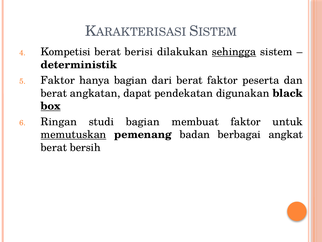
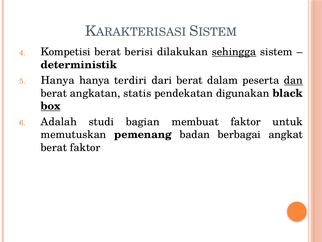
Faktor: Faktor -> Hanya (58, 80)
hanya bagian: bagian -> terdiri (131, 80)
berat faktor: faktor -> dalam (223, 80)
dan underline: none -> present (293, 80)
dapat: dapat -> statis (137, 93)
Ringan: Ringan -> Adalah (59, 121)
memutuskan underline: present -> none (74, 134)
berat bersih: bersih -> faktor (85, 147)
